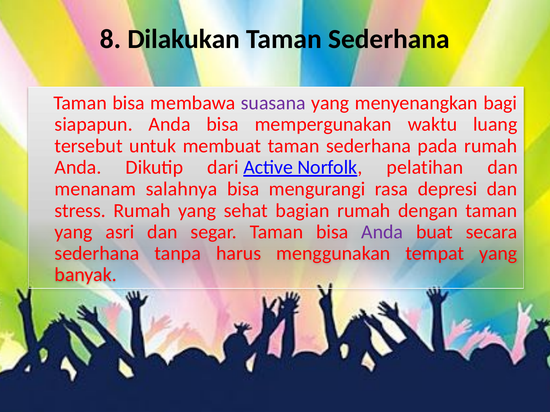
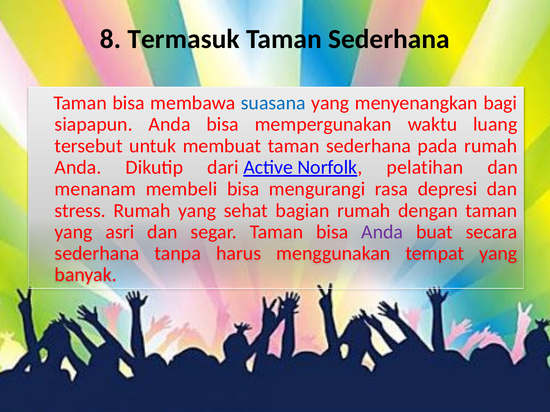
Dilakukan: Dilakukan -> Termasuk (184, 39)
suasana colour: purple -> blue (273, 103)
salahnya: salahnya -> membeli (182, 189)
